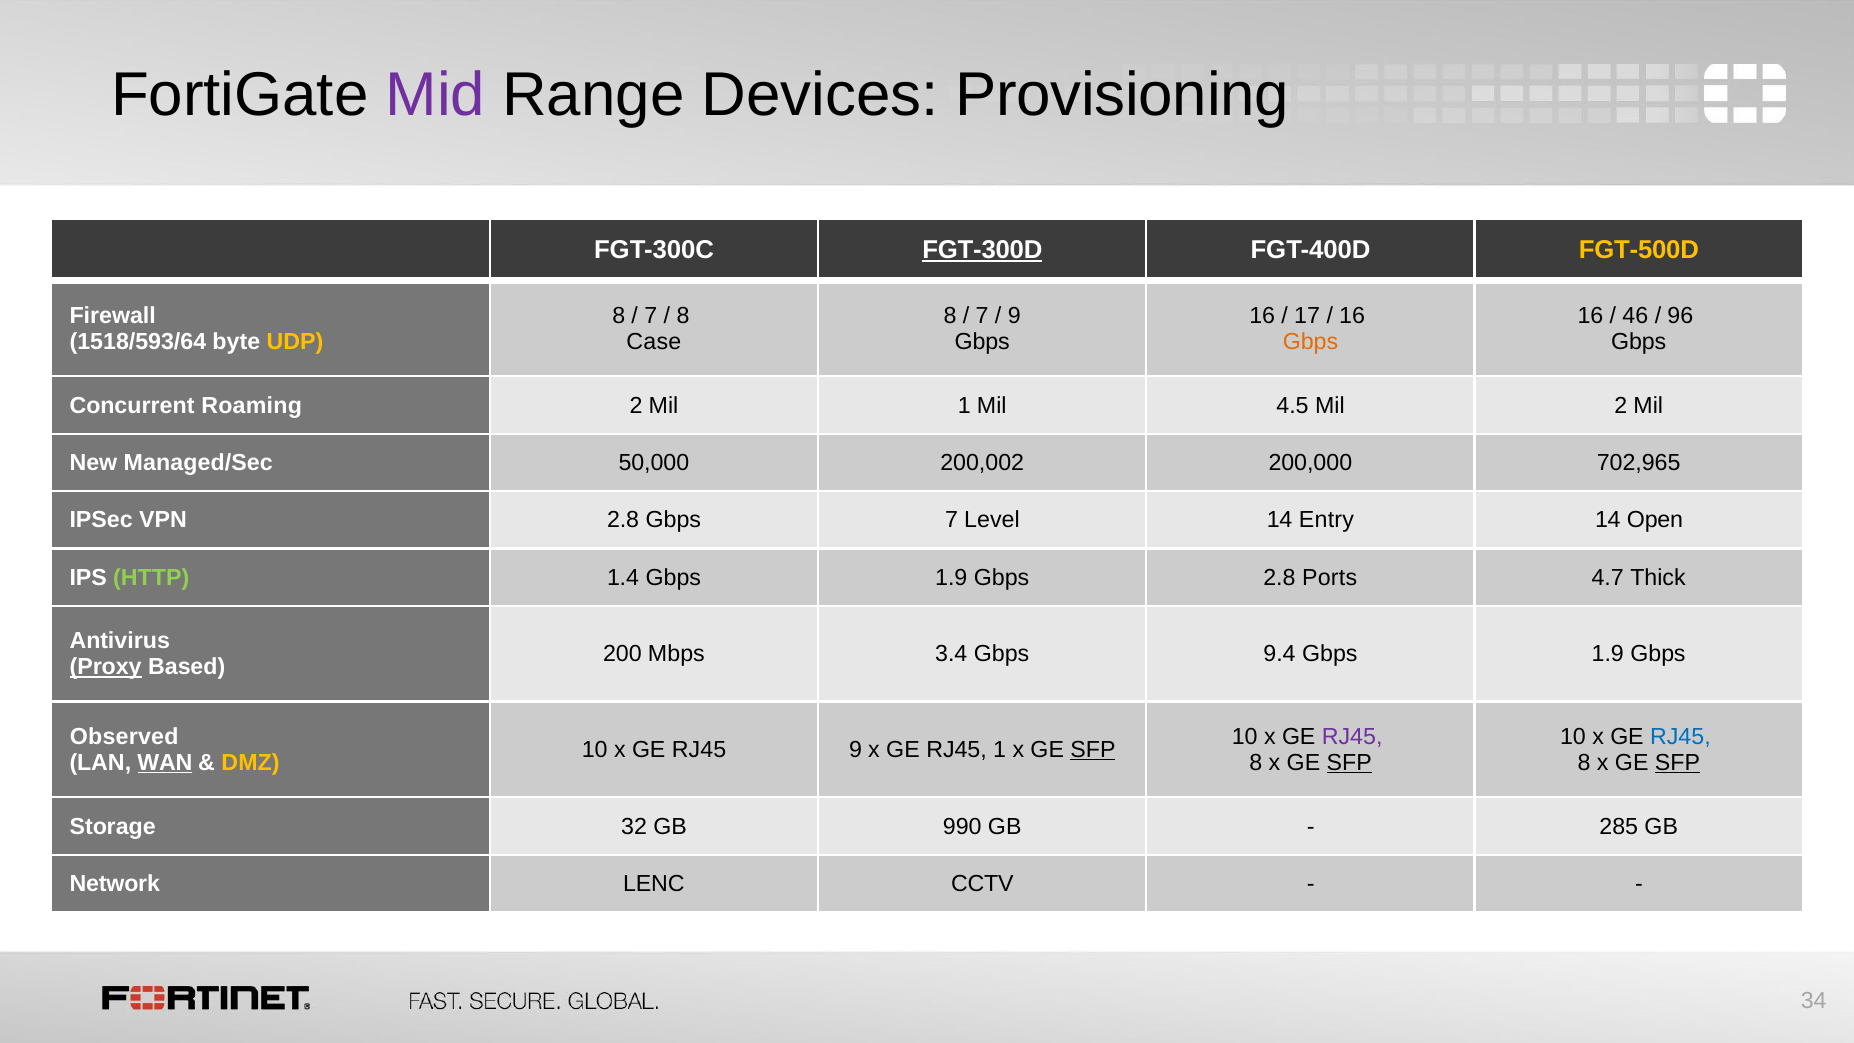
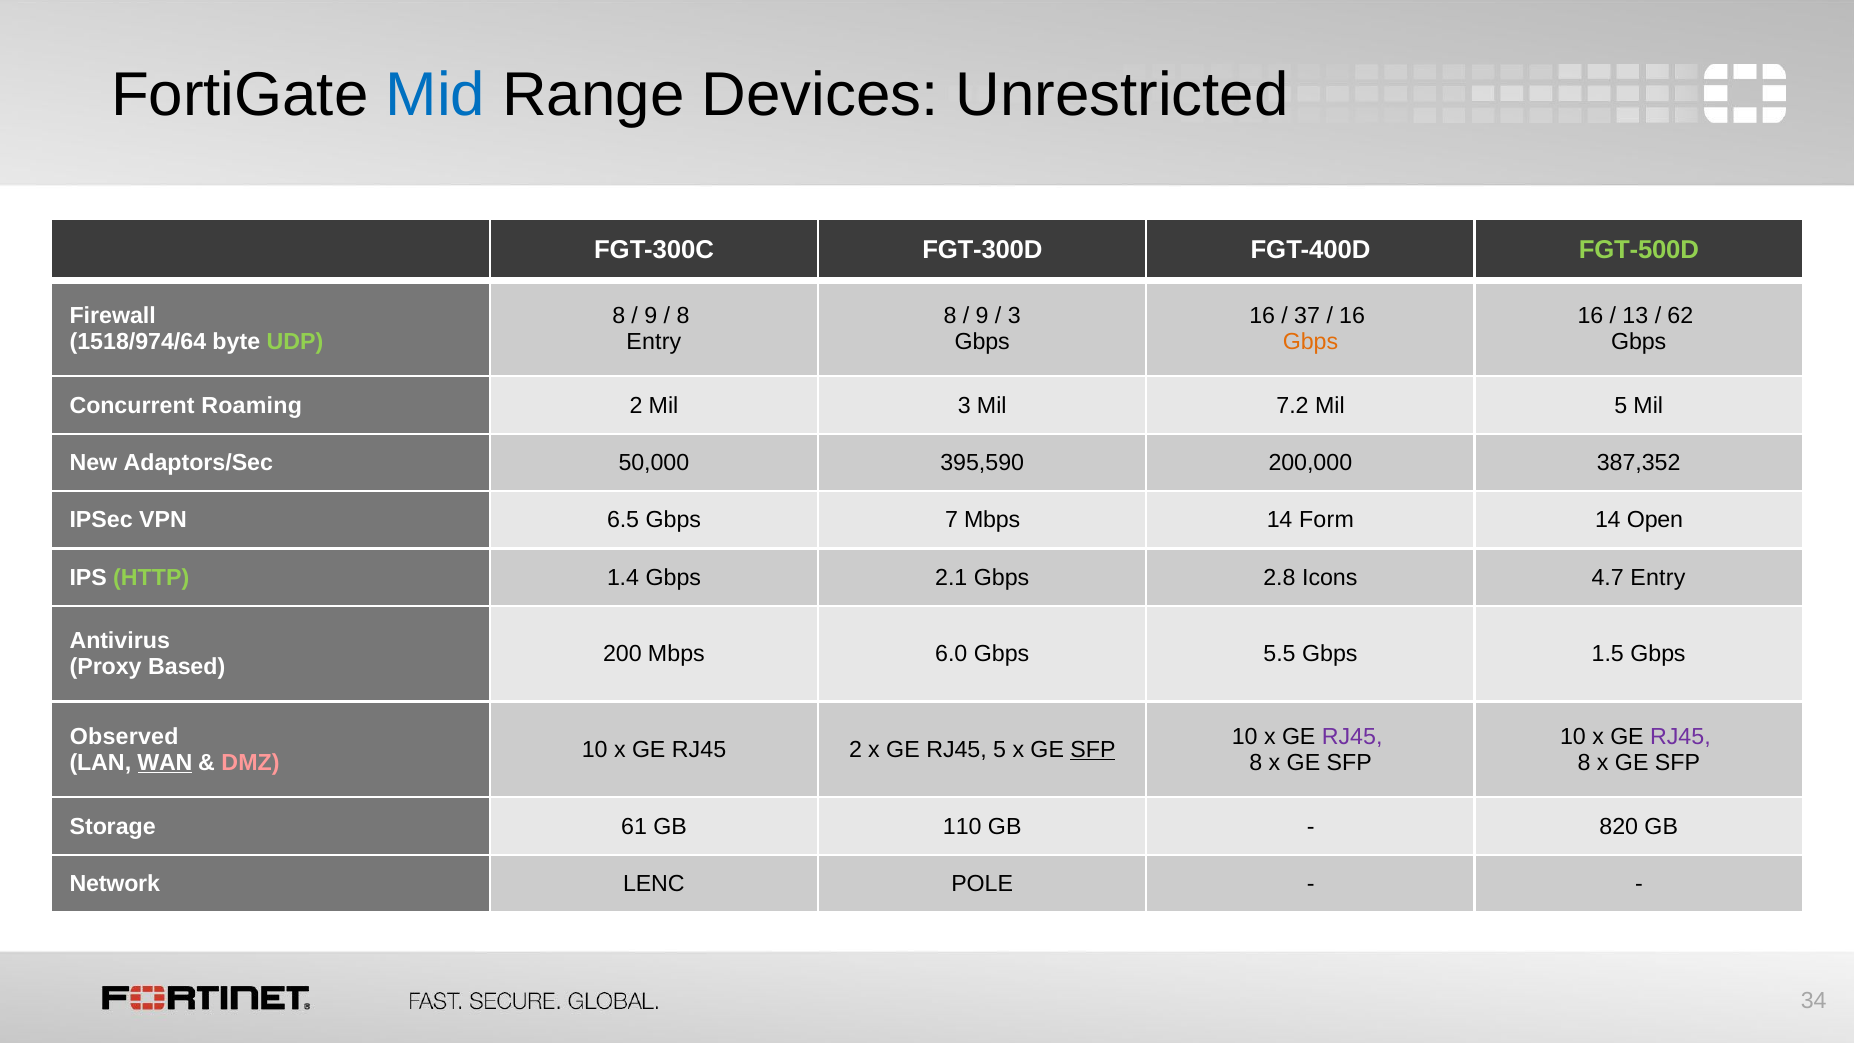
Mid colour: purple -> blue (435, 95)
Provisioning: Provisioning -> Unrestricted (1122, 95)
FGT-300D underline: present -> none (982, 250)
FGT-500D colour: yellow -> light green (1639, 250)
7: 7 -> 9 (651, 316)
7: 7 -> 9 (982, 316)
9: 9 -> 3 (1014, 316)
17: 17 -> 37 (1307, 316)
46: 46 -> 13 (1635, 316)
96: 96 -> 62 (1680, 316)
1518/593/64: 1518/593/64 -> 1518/974/64 (138, 342)
UDP colour: yellow -> light green (295, 342)
Case: Case -> Entry (654, 342)
Mil 1: 1 -> 3 (964, 405)
4.5: 4.5 -> 7.2 (1293, 405)
Mil 2: 2 -> 5 (1621, 405)
Managed/Sec: Managed/Sec -> Adaptors/Sec (198, 463)
200,002: 200,002 -> 395,590 (982, 463)
702,965: 702,965 -> 387,352 (1639, 463)
VPN 2.8: 2.8 -> 6.5 (623, 520)
7 Level: Level -> Mbps (992, 520)
Entry: Entry -> Form (1327, 520)
1.4 Gbps 1.9: 1.9 -> 2.1 (951, 578)
Ports: Ports -> Icons (1330, 578)
4.7 Thick: Thick -> Entry (1658, 578)
3.4: 3.4 -> 6.0 (951, 654)
9.4: 9.4 -> 5.5 (1280, 654)
1.9: 1.9 -> 1.5 (1608, 654)
Proxy underline: present -> none (106, 667)
RJ45 colour: blue -> purple (1680, 737)
RJ45 9: 9 -> 2 (855, 750)
RJ45 1: 1 -> 5 (1000, 750)
DMZ colour: yellow -> pink (251, 763)
SFP underline: present -> none (1349, 763)
SFP underline: present -> none (1677, 763)
32: 32 -> 61 (634, 826)
990: 990 -> 110 (962, 826)
285: 285 -> 820 (1619, 826)
CCTV: CCTV -> POLE (982, 884)
